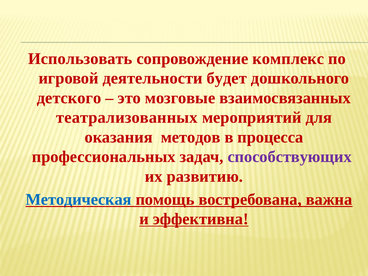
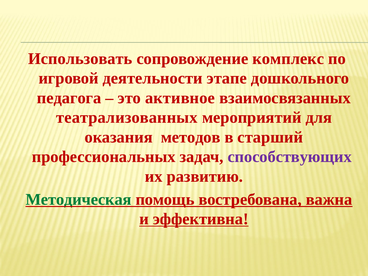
будет: будет -> этапе (227, 78)
детского: детского -> педагога (69, 98)
мозговые: мозговые -> активное (180, 98)
процесса: процесса -> старший (270, 137)
Методическая colour: blue -> green (79, 199)
